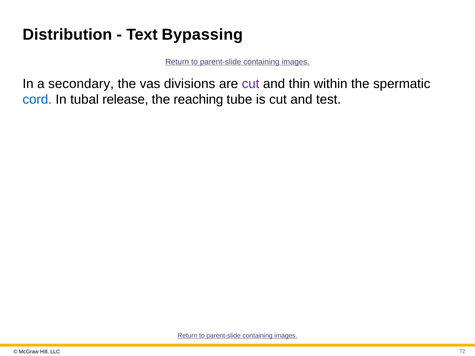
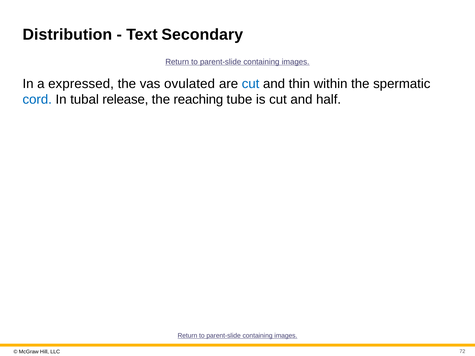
Bypassing: Bypassing -> Secondary (202, 35)
secondary: secondary -> expressed (81, 84)
divisions: divisions -> ovulated (190, 84)
cut colour: purple -> blue (251, 84)
test: test -> half (329, 100)
